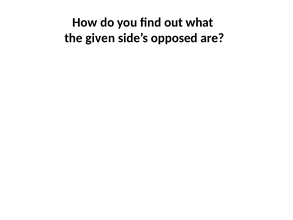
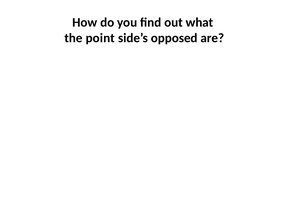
given: given -> point (100, 38)
